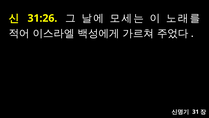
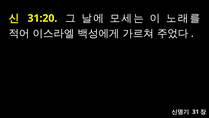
31:26: 31:26 -> 31:20 (42, 18)
